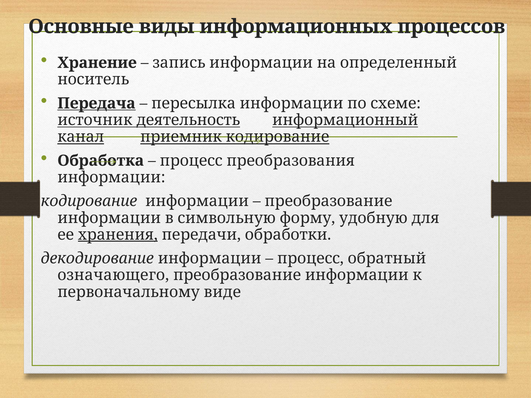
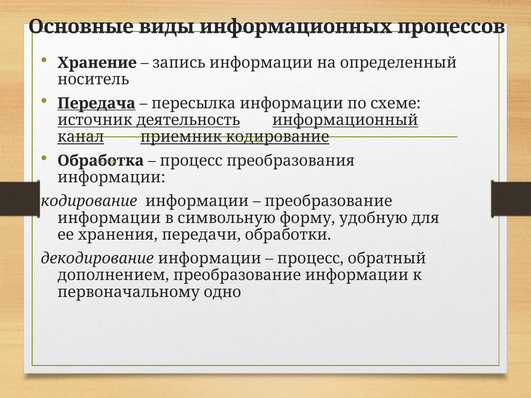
хранения underline: present -> none (118, 235)
означающего: означающего -> дополнением (113, 275)
виде: виде -> одно (223, 292)
